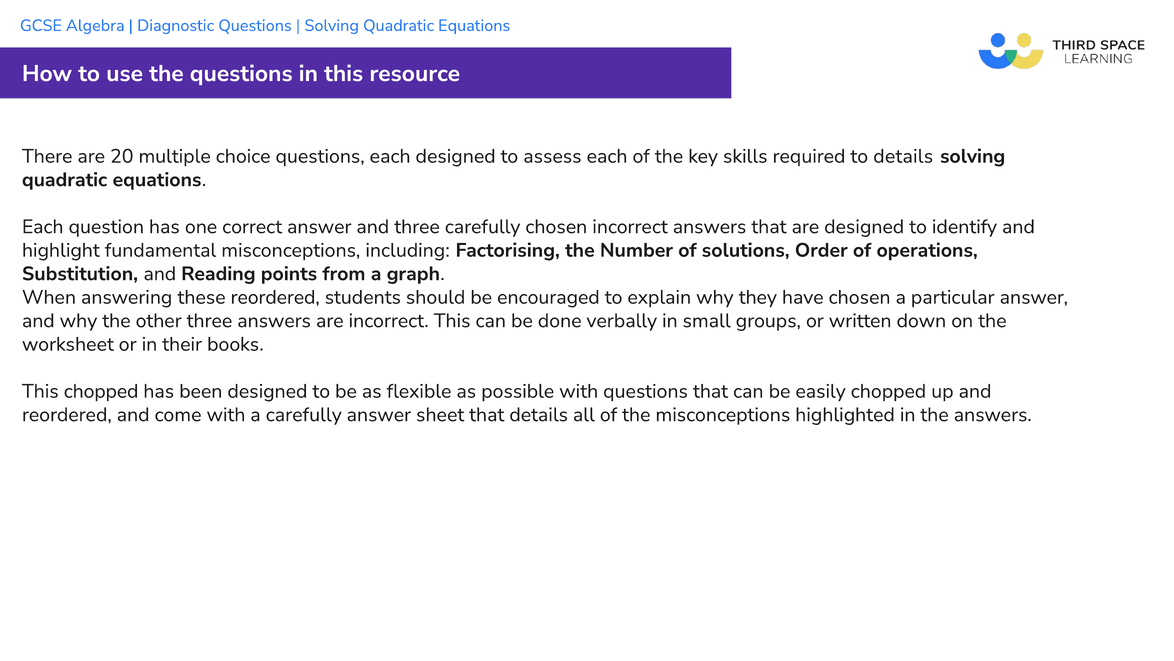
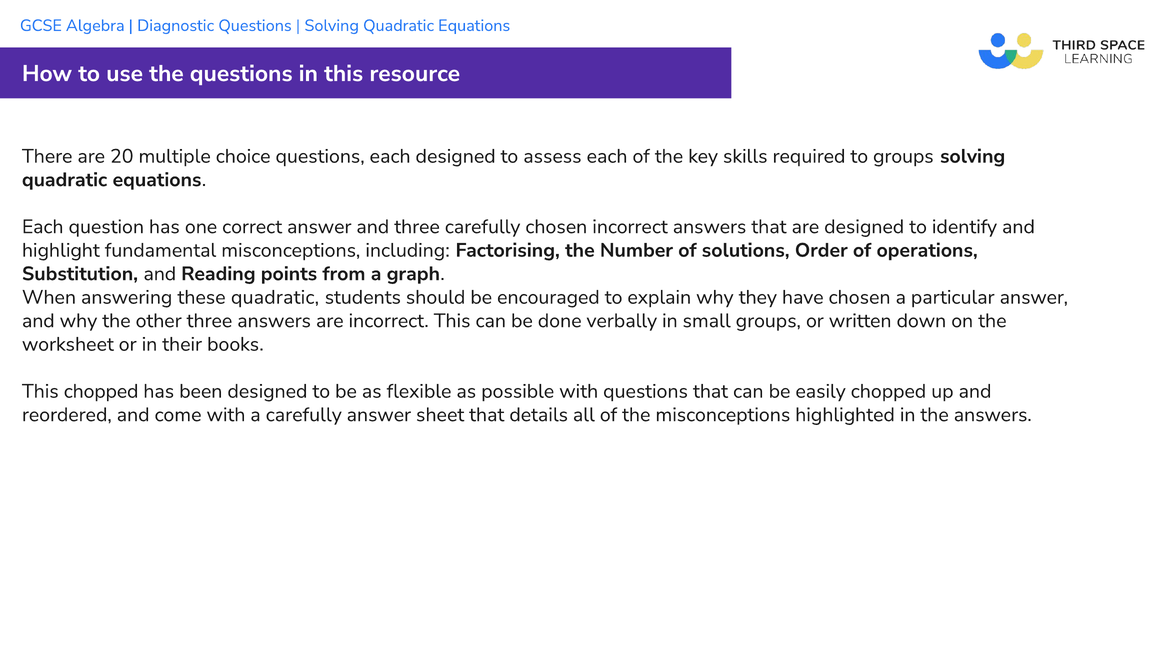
to details: details -> groups (903, 156)
these reordered: reordered -> quadratic (275, 297)
